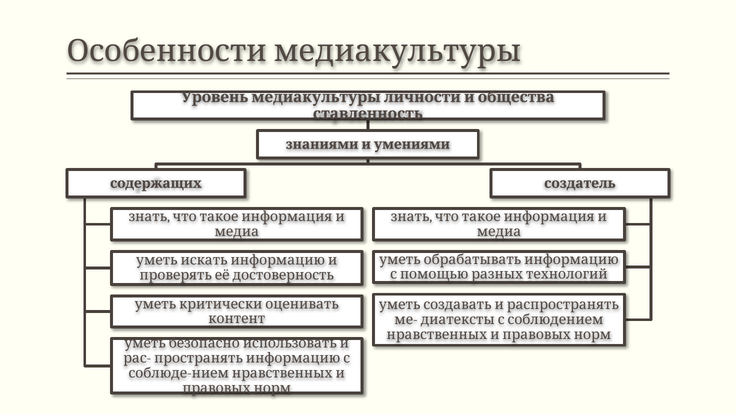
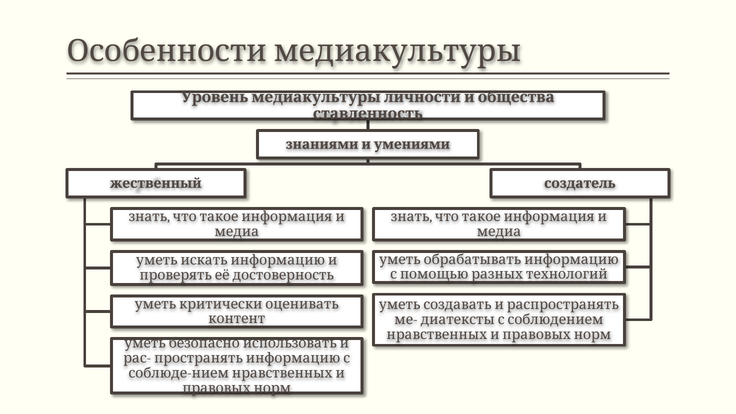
содержащих: содержащих -> жественный (156, 183)
